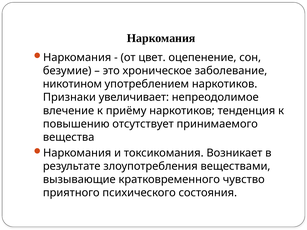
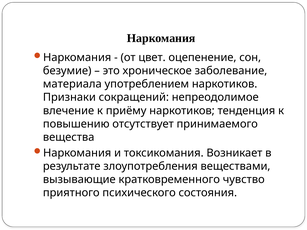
никотином: никотином -> материала (72, 84)
увеличивает: увеличивает -> сокращений (134, 97)
